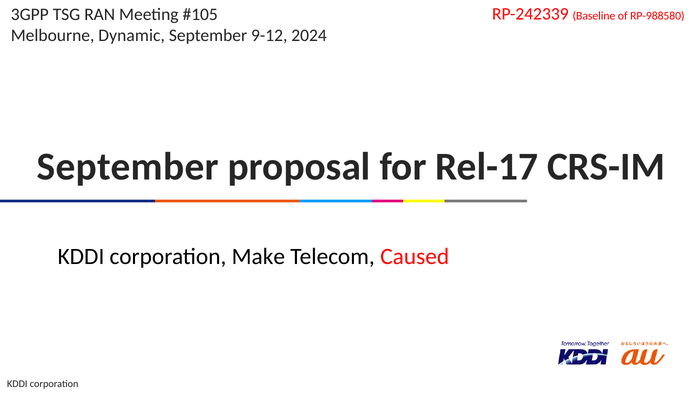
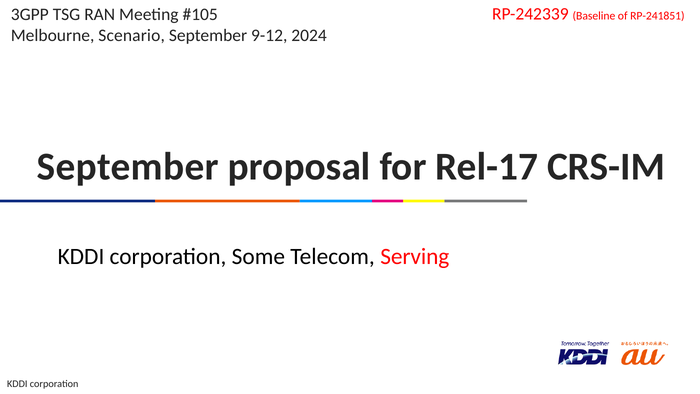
RP-988580: RP-988580 -> RP-241851 (657, 16)
Dynamic: Dynamic -> Scenario (132, 36)
Make: Make -> Some (258, 257)
Caused: Caused -> Serving (415, 257)
